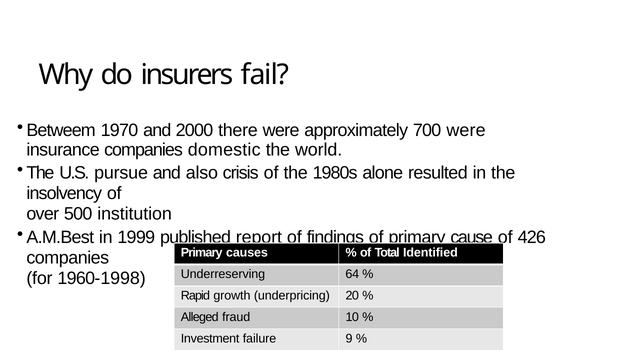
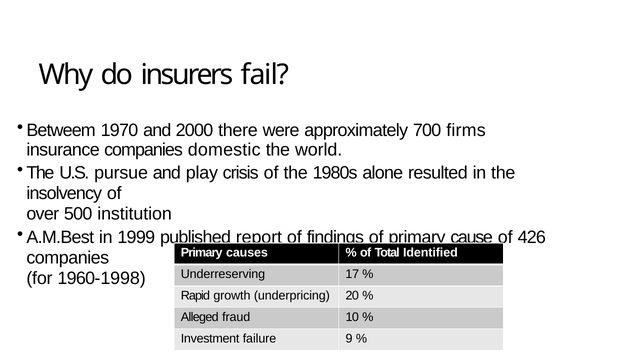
700 were: were -> firms (466, 130)
also: also -> play (202, 173)
64: 64 -> 17 (352, 274)
